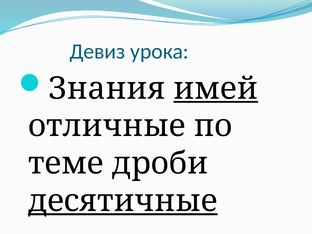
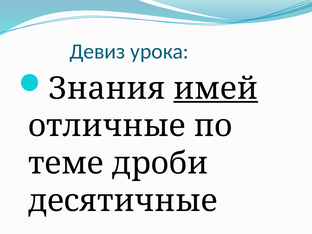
десятичные underline: present -> none (123, 201)
